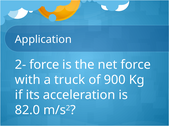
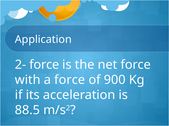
a truck: truck -> force (70, 80)
82.0: 82.0 -> 88.5 (27, 111)
